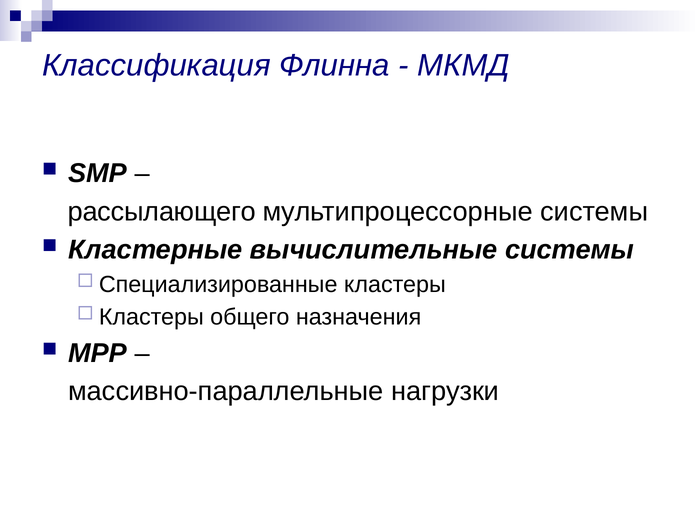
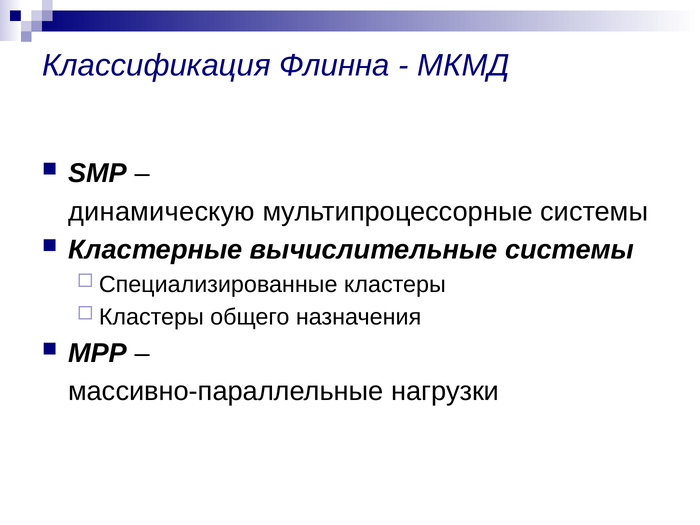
рассылающего: рассылающего -> динамическую (162, 212)
